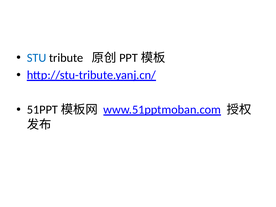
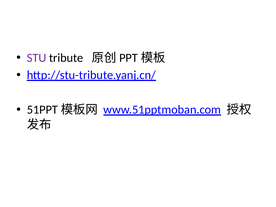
STU colour: blue -> purple (37, 58)
